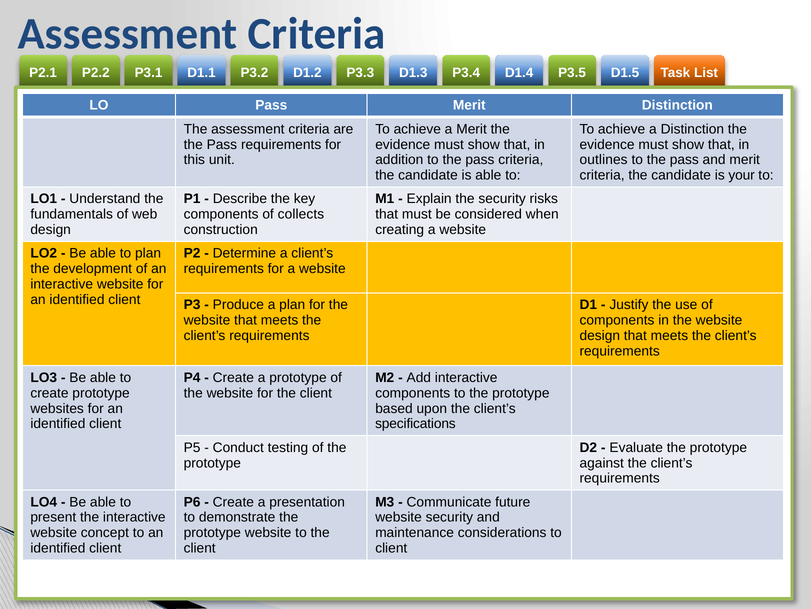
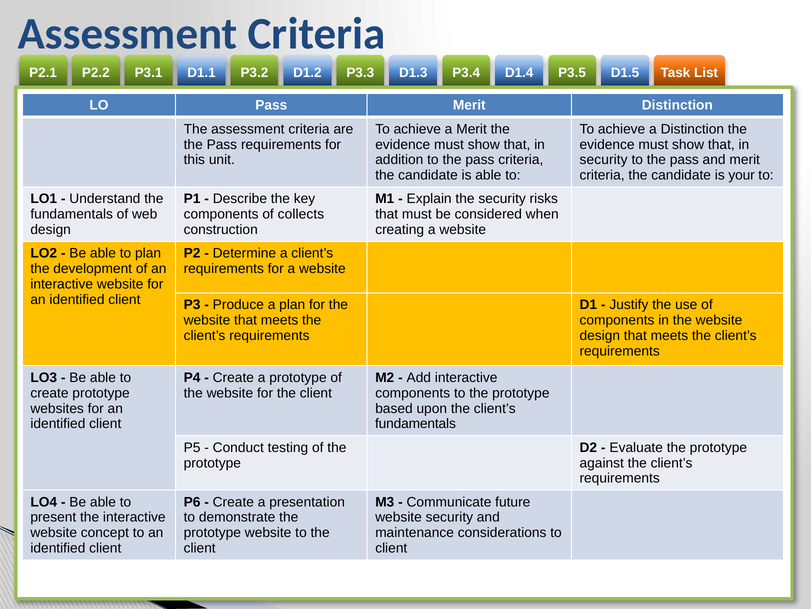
outlines: outlines -> security (604, 160)
specifications: specifications -> fundamentals (415, 423)
